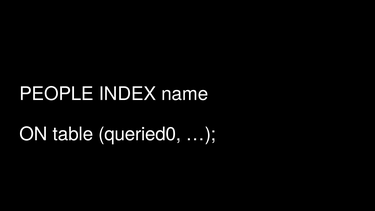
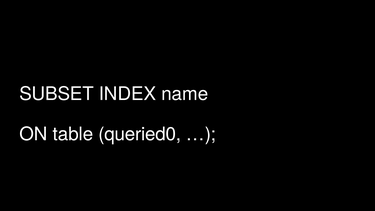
PEOPLE: PEOPLE -> SUBSET (57, 94)
